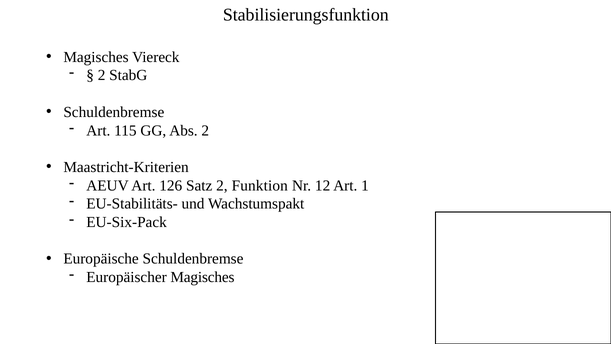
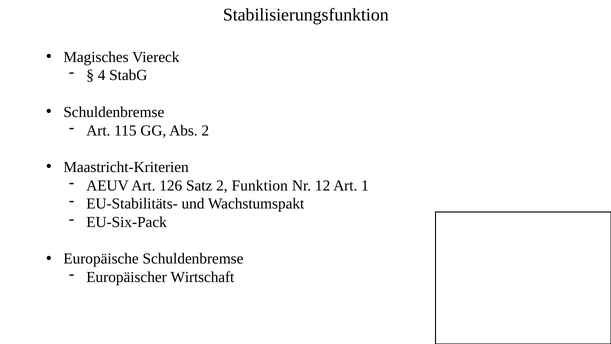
2: 2 -> 4 (102, 75)
Europäischer Magisches: Magisches -> Wirtschaft (202, 277)
